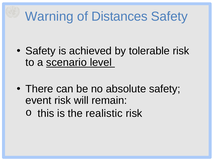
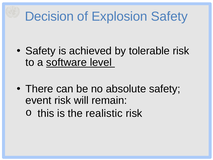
Warning: Warning -> Decision (49, 17)
Distances: Distances -> Explosion (119, 17)
scenario: scenario -> software (66, 62)
